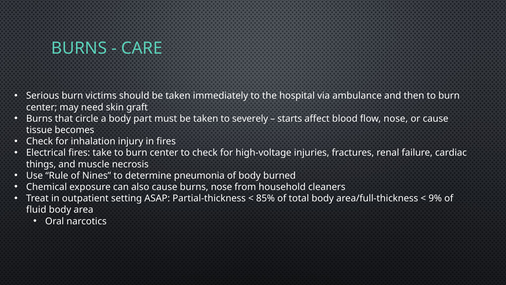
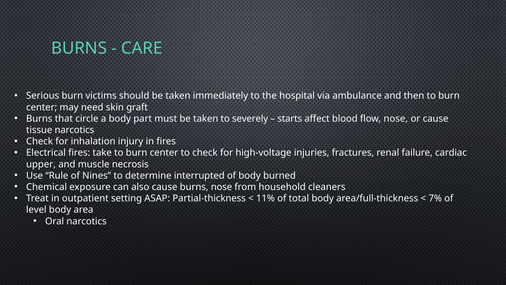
tissue becomes: becomes -> narcotics (74, 130)
things: things -> upper (41, 164)
pneumonia: pneumonia -> interrupted (199, 175)
85%: 85% -> 11% (265, 198)
9%: 9% -> 7% (435, 198)
fluid: fluid -> level (36, 210)
